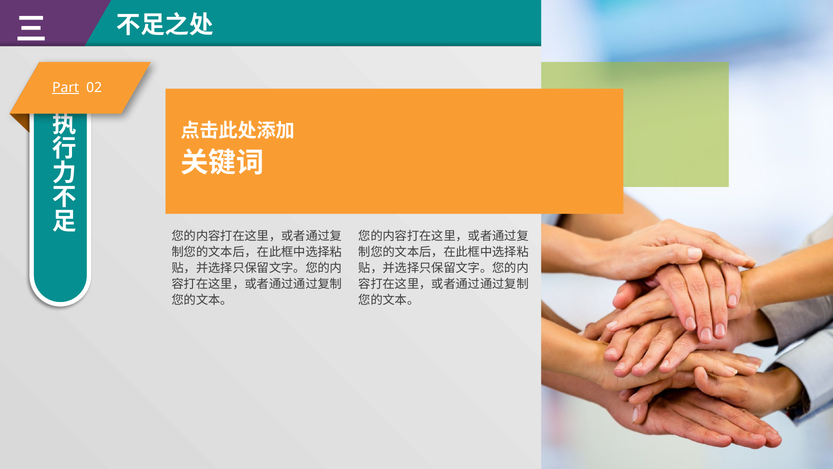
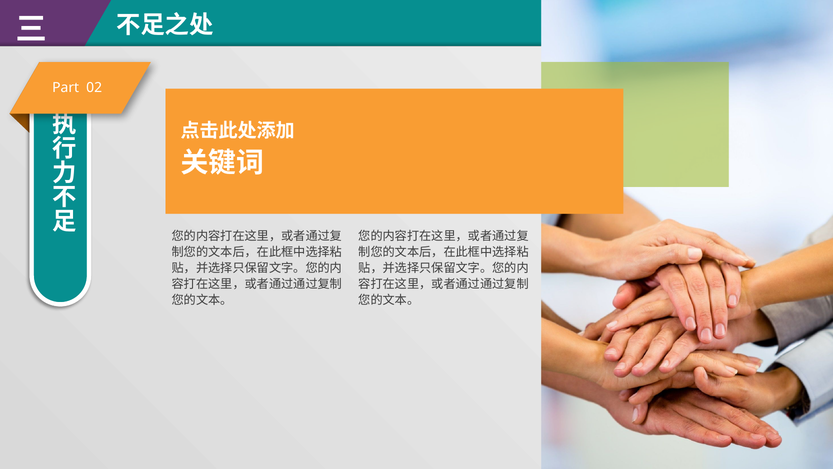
Part underline: present -> none (66, 88)
